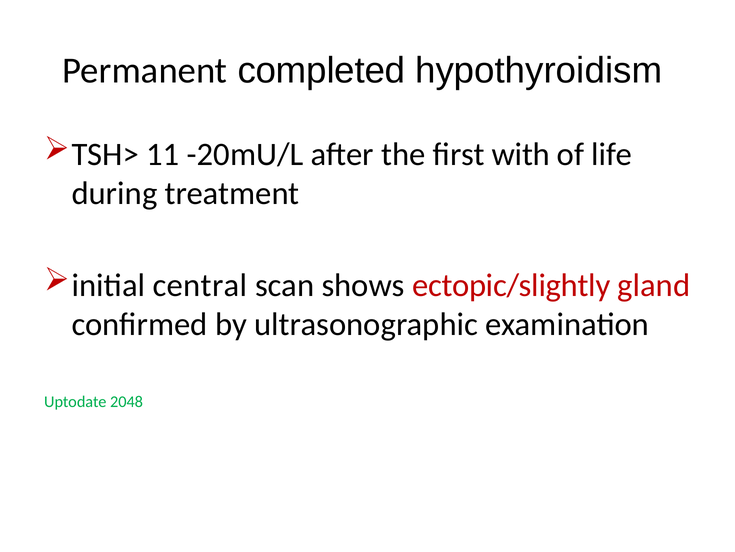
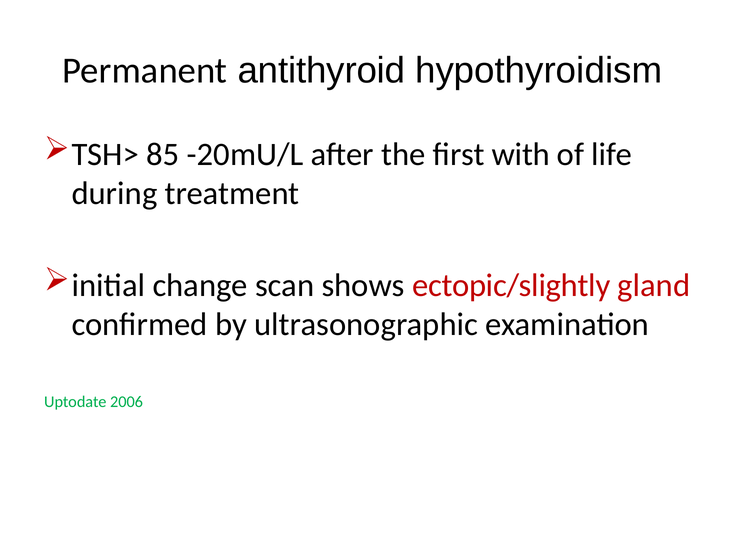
completed: completed -> antithyroid (321, 71)
11: 11 -> 85 (163, 154)
central: central -> change (200, 285)
2048: 2048 -> 2006 (127, 401)
